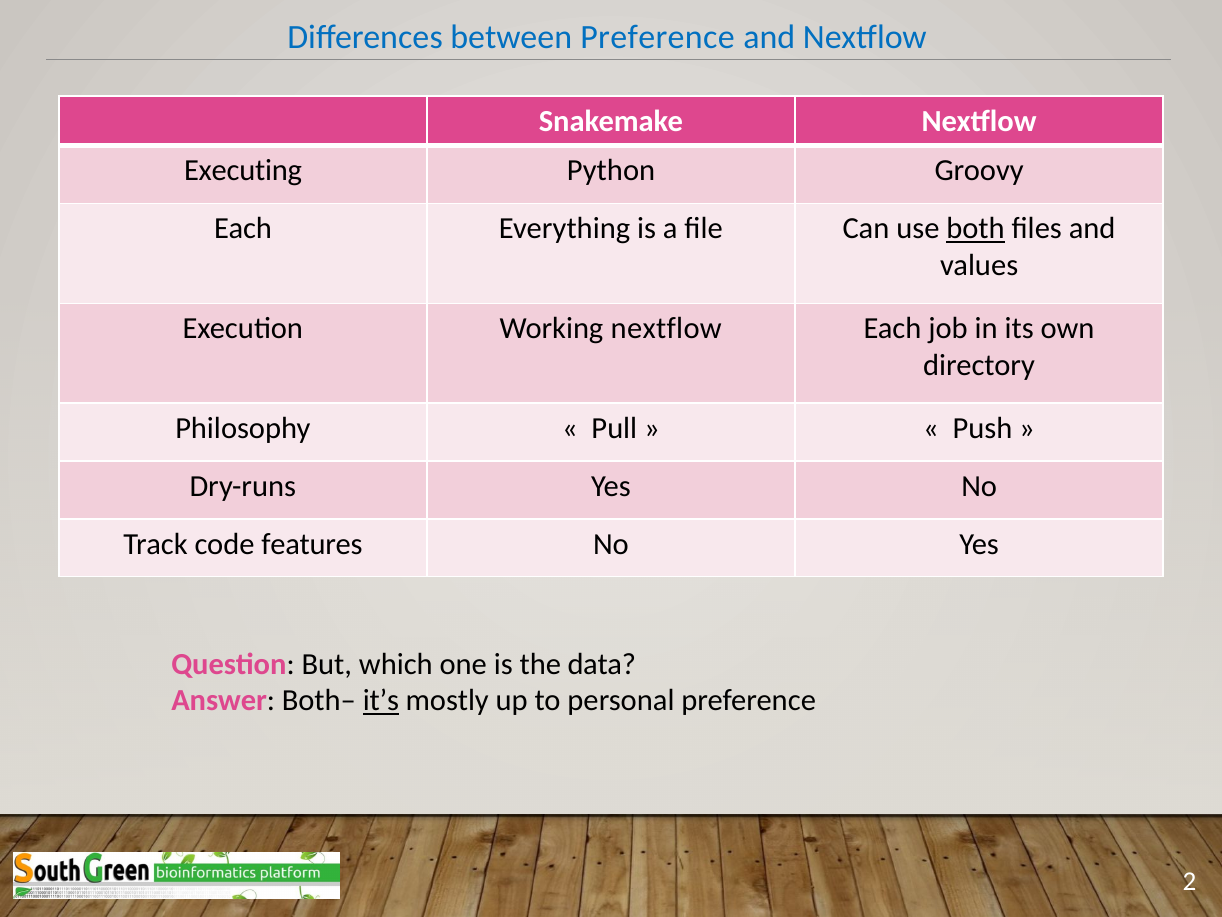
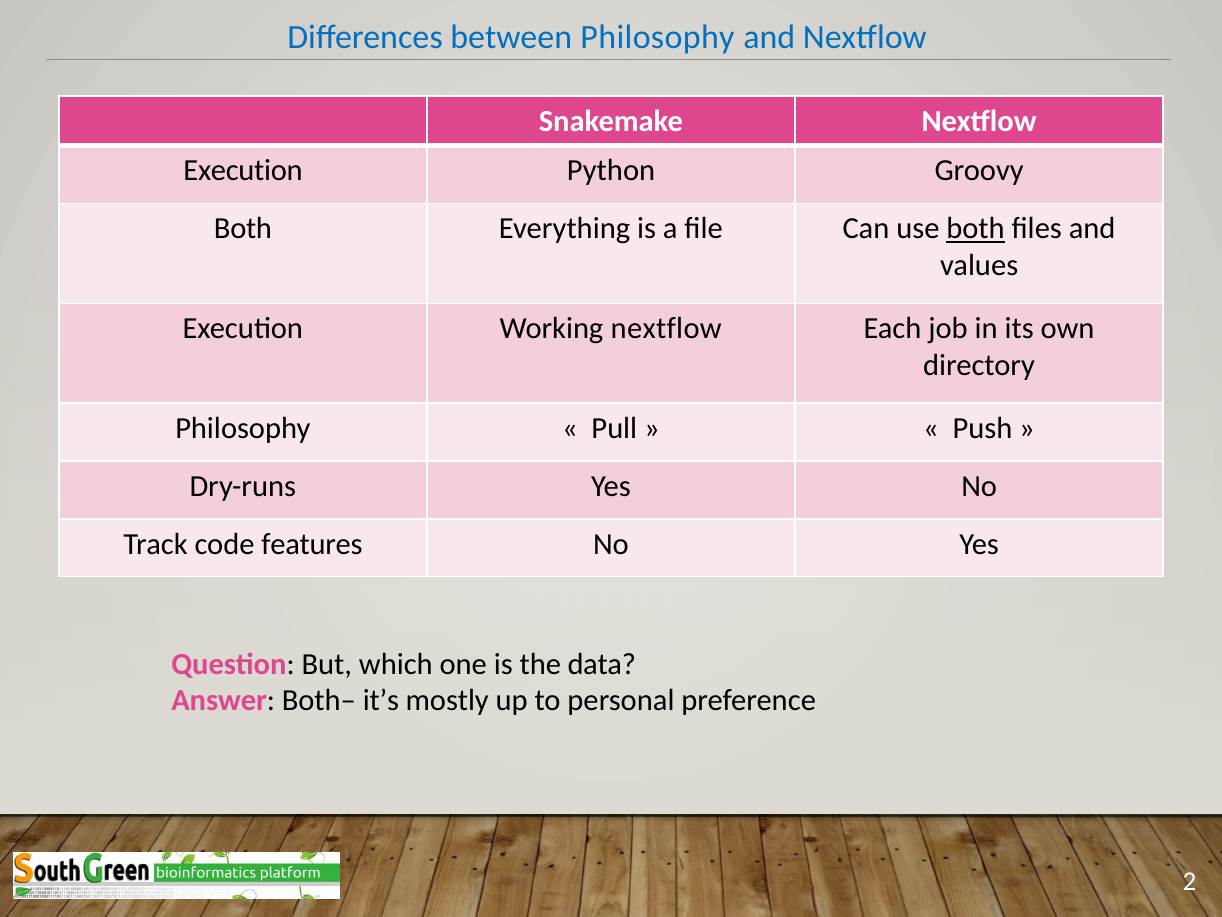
between Preference: Preference -> Philosophy (658, 37)
Executing: Executing -> Execution (243, 171)
Each: Each -> Both (243, 228)
it’s underline: present -> none (381, 700)
